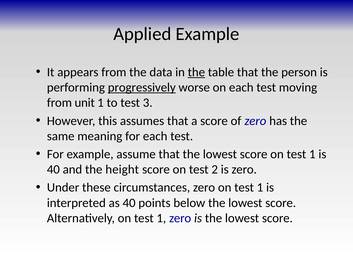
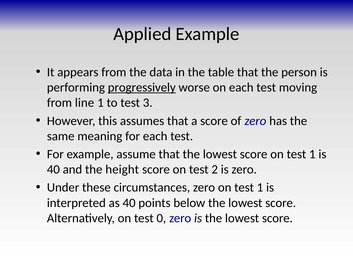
the underline: present -> none (196, 72)
unit: unit -> line (85, 103)
Alternatively on test 1: 1 -> 0 (161, 218)
